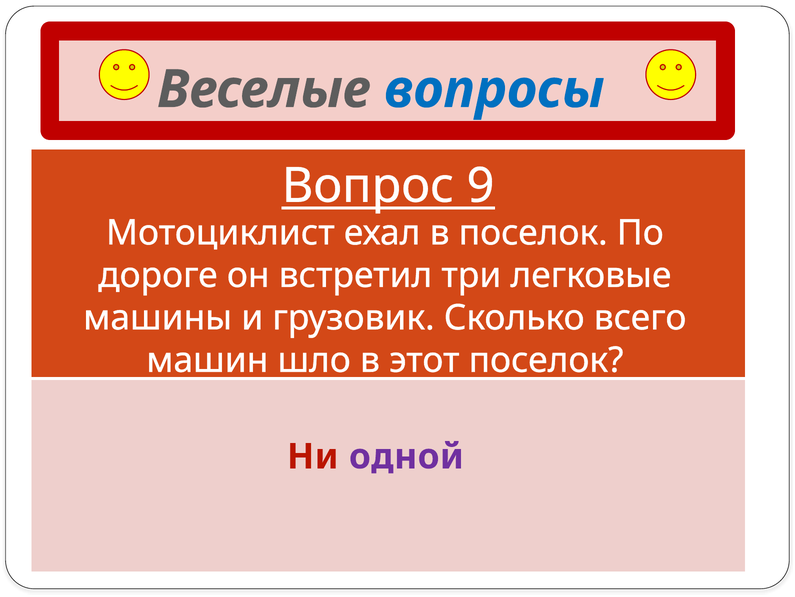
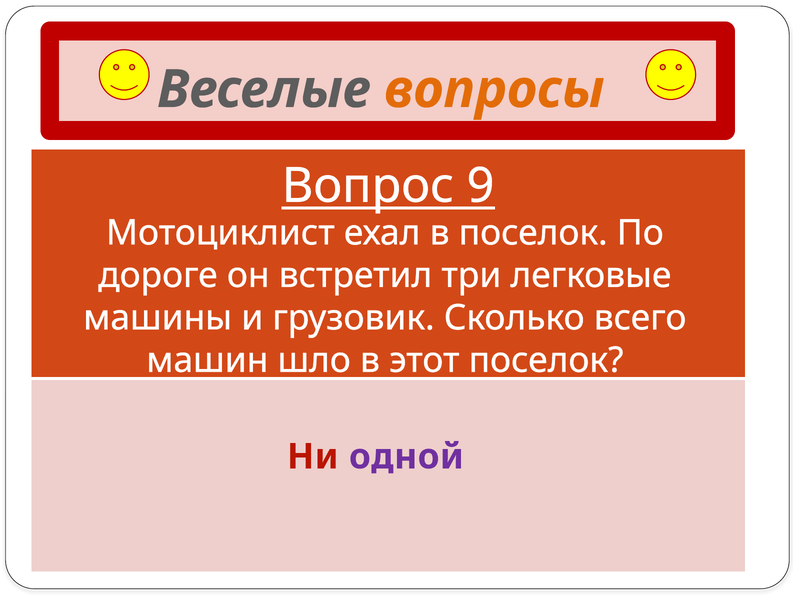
вопросы colour: blue -> orange (494, 89)
